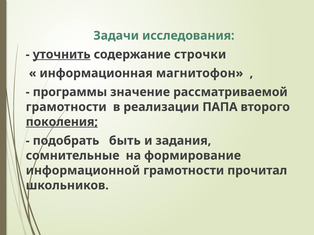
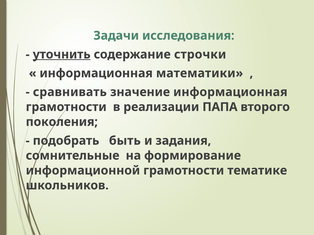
магнитофон: магнитофон -> математики (200, 73)
программы: программы -> сравнивать (70, 92)
значение рассматриваемой: рассматриваемой -> информационная (230, 92)
поколения underline: present -> none (62, 122)
прочитал: прочитал -> тематике (257, 171)
